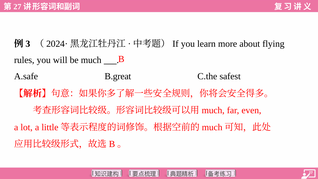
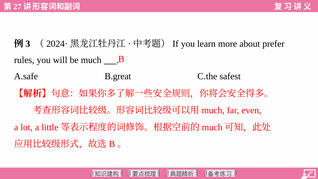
flying: flying -> prefer (273, 44)
